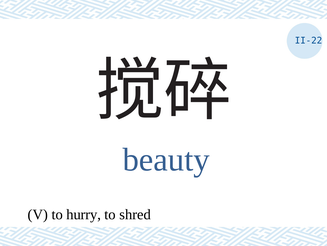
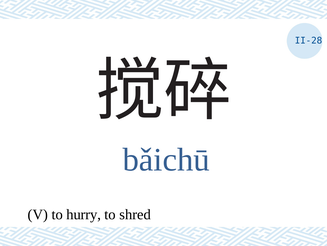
II-22: II-22 -> II-28 (308, 40)
beauty: beauty -> bǎichū (166, 159)
